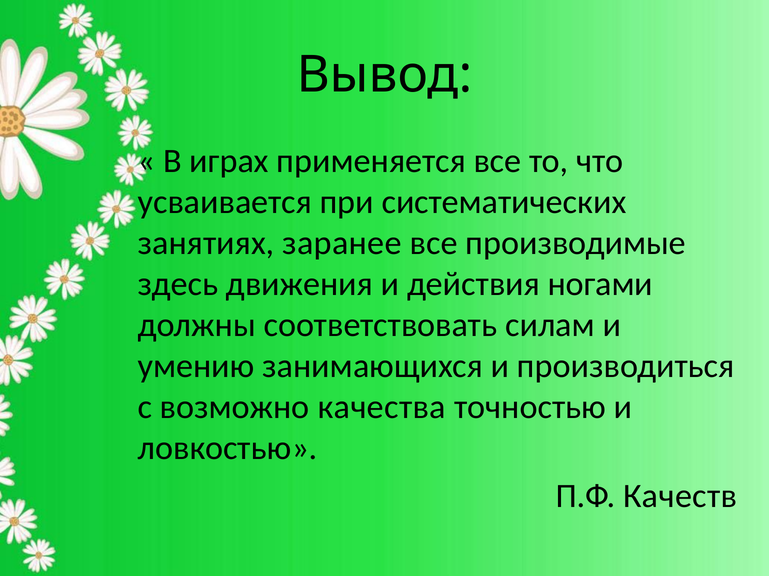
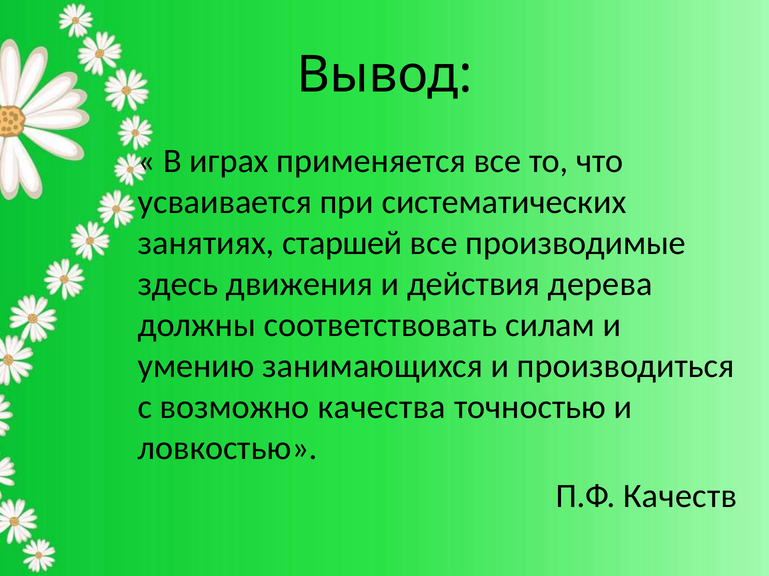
заранее: заранее -> старшей (342, 243)
ногами: ногами -> дерева (600, 285)
